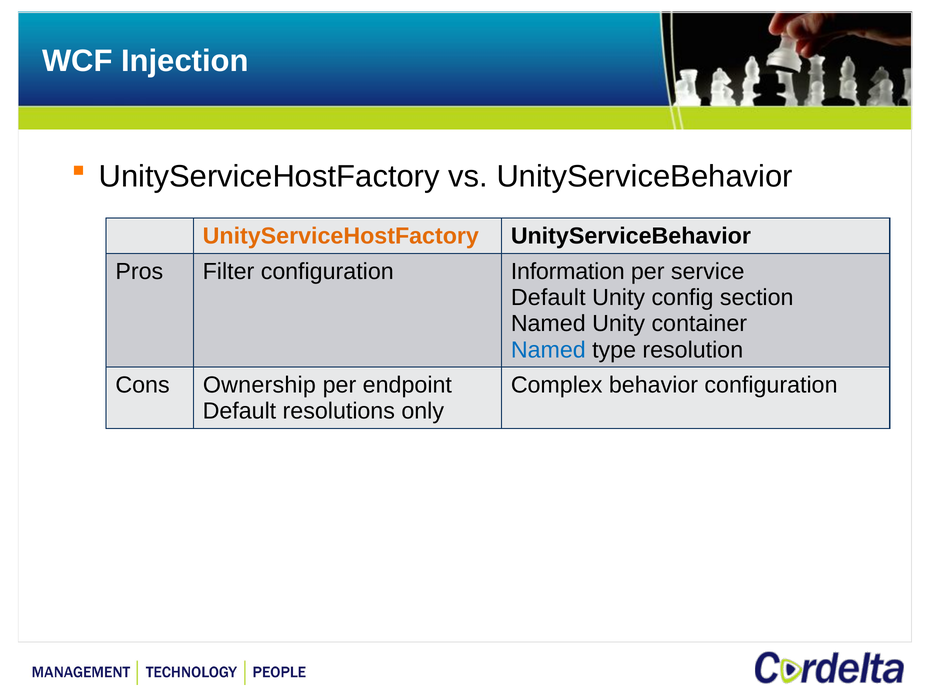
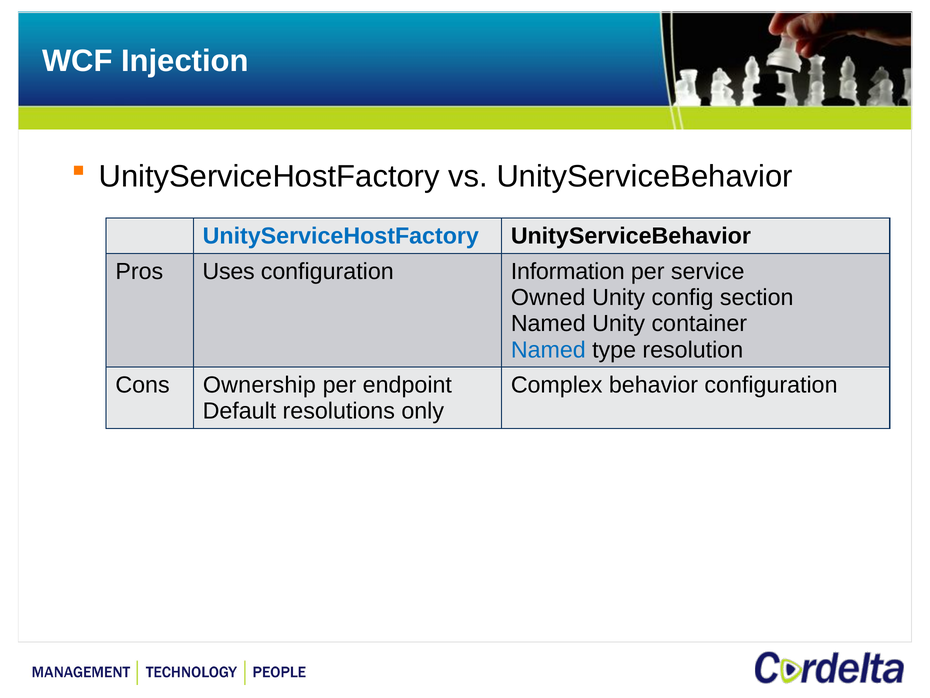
UnityServiceHostFactory colour: orange -> blue (341, 236)
Filter: Filter -> Uses (229, 271)
Default: Default -> Owned (548, 298)
